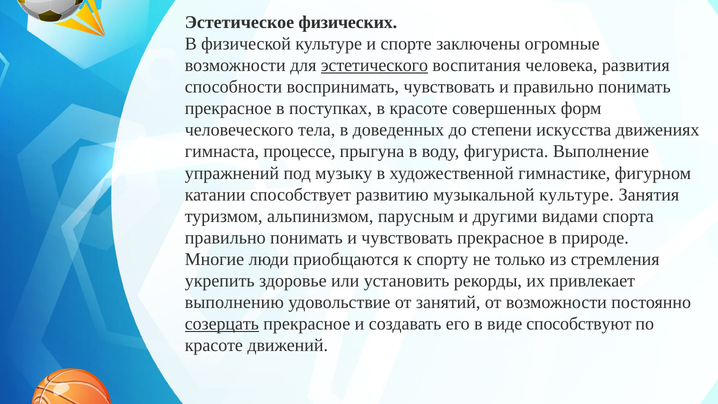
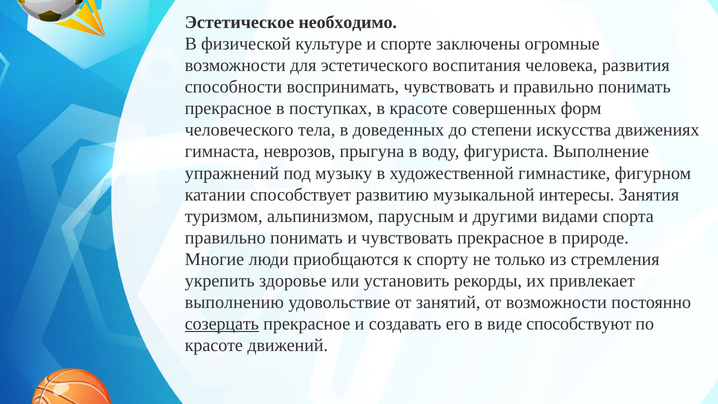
физических: физических -> необходимо (348, 22)
эстетического underline: present -> none (374, 65)
процессе: процессе -> неврозов (299, 152)
музыкальной культуре: культуре -> интересы (577, 195)
